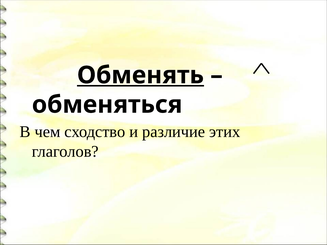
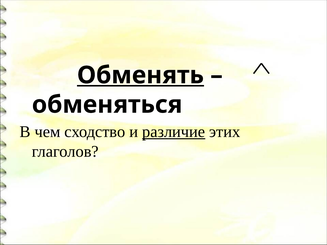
различие underline: none -> present (174, 132)
